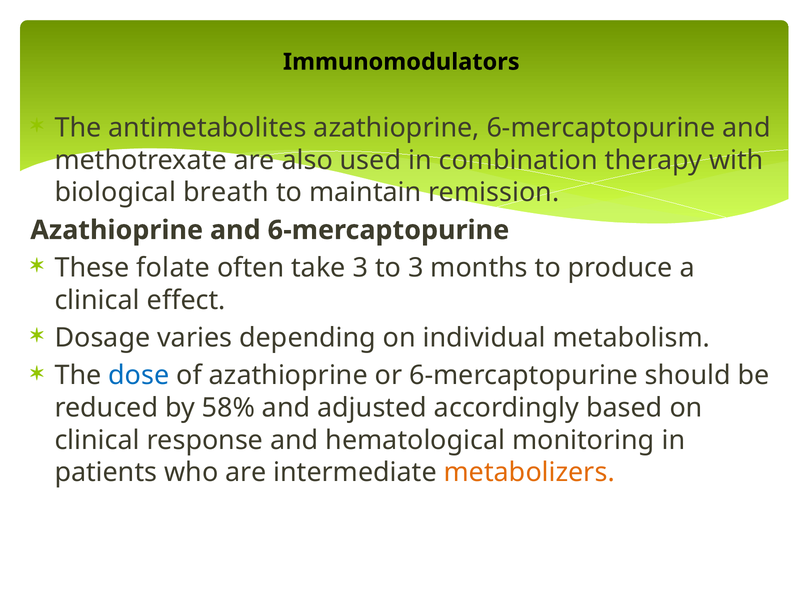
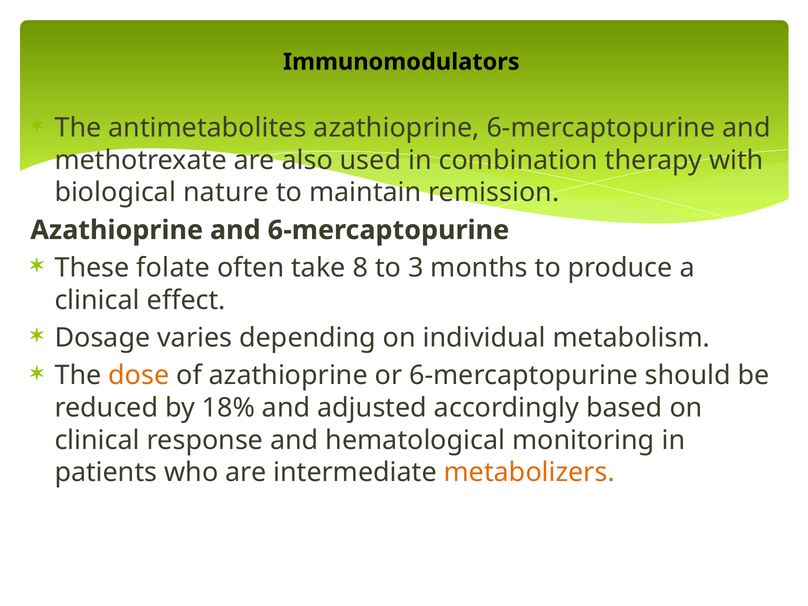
breath: breath -> nature (226, 192)
take 3: 3 -> 8 (360, 268)
dose colour: blue -> orange (139, 376)
58%: 58% -> 18% (228, 408)
